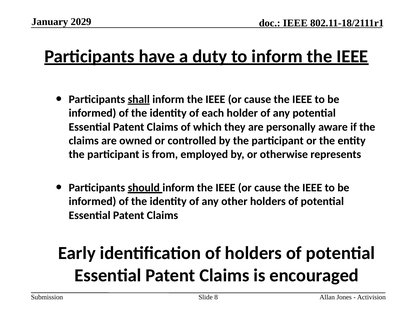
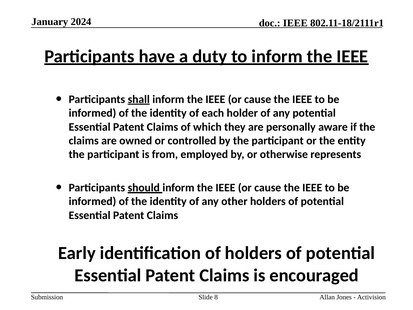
2029: 2029 -> 2024 (81, 22)
